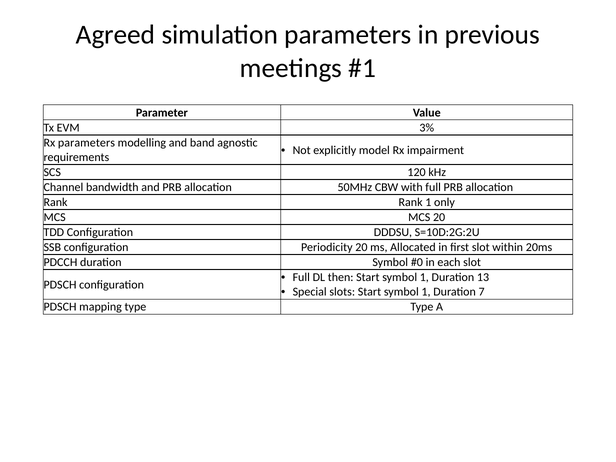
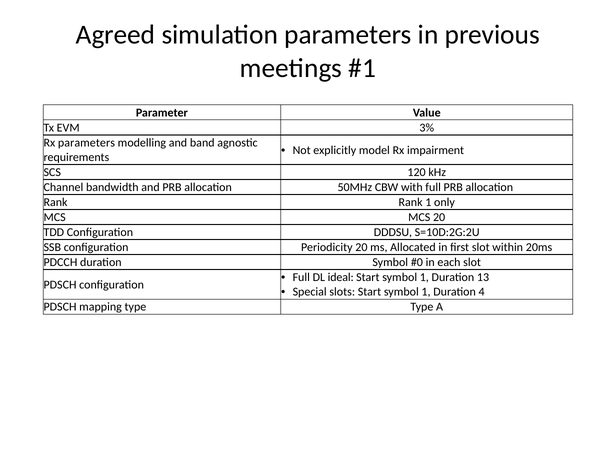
then: then -> ideal (341, 277)
7: 7 -> 4 (482, 292)
